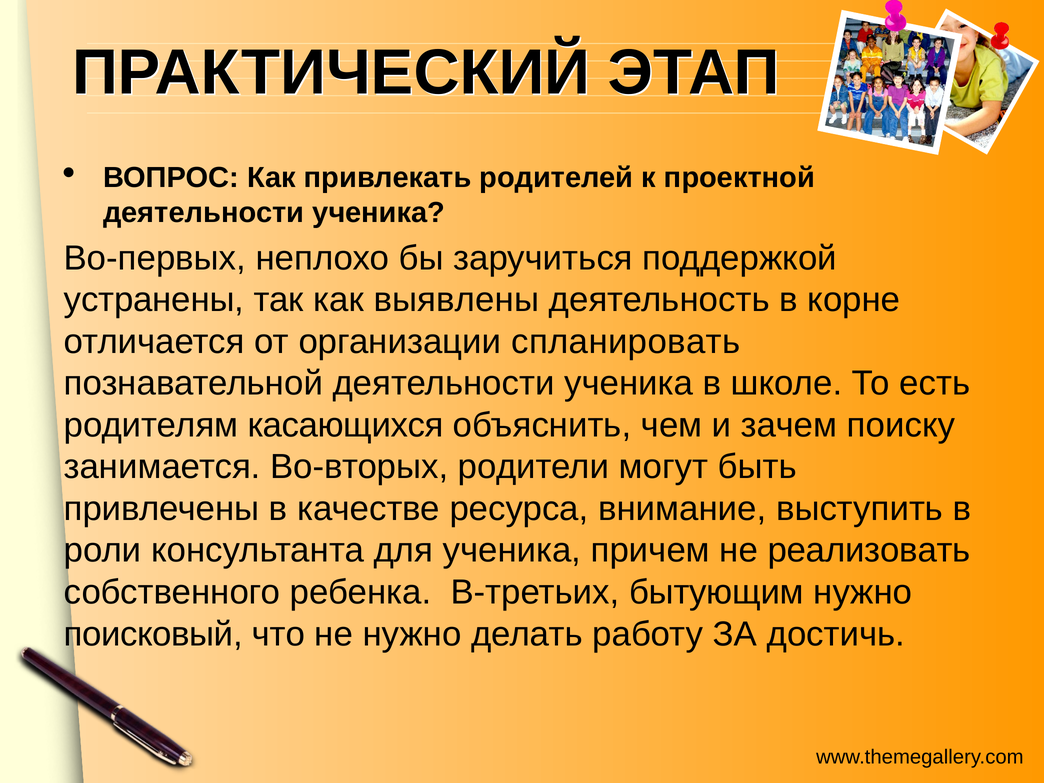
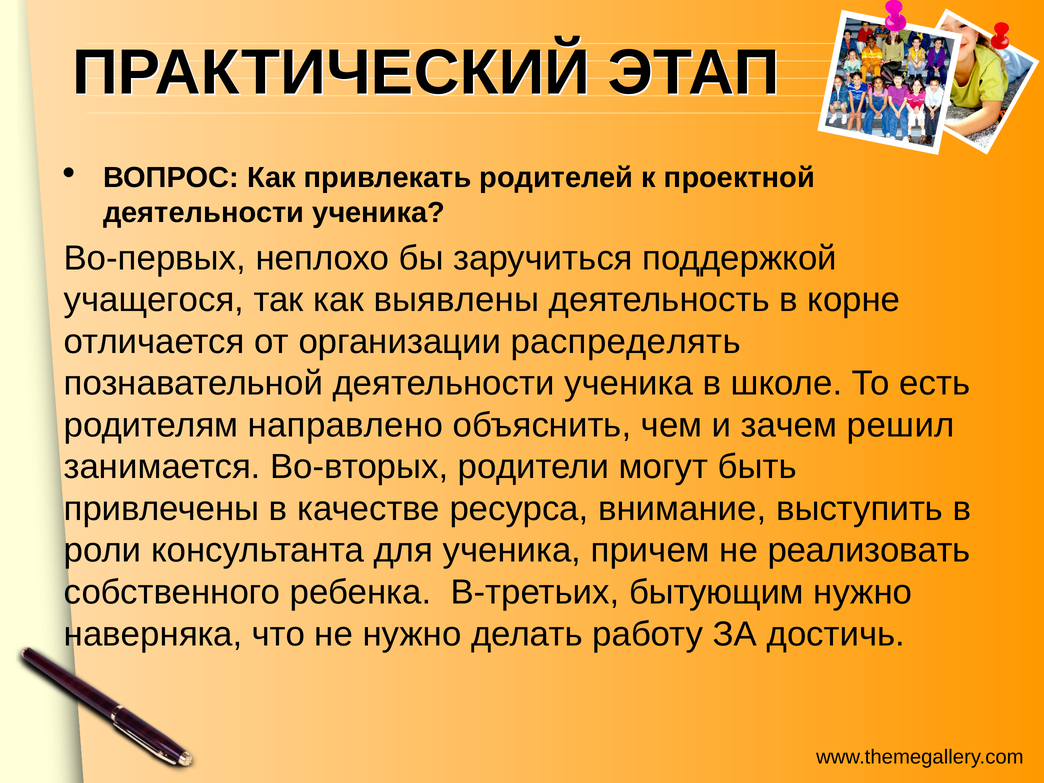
устранены: устранены -> учащегося (154, 300)
спланировать: спланировать -> распределять (626, 342)
касающихся: касающихся -> направлено (345, 425)
поиску: поиску -> решил (901, 425)
поисковый: поисковый -> наверняка (153, 634)
